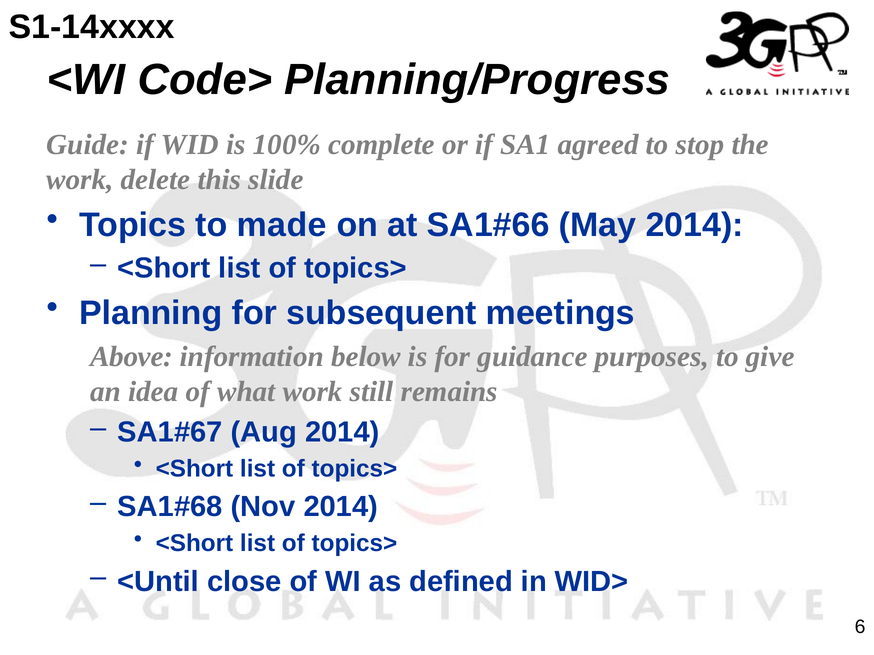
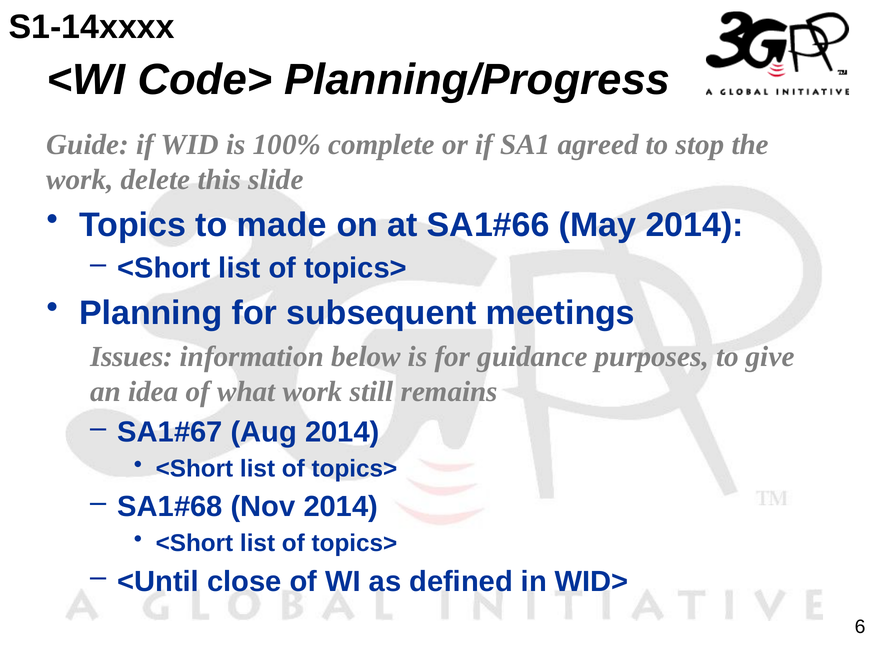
Above: Above -> Issues (131, 357)
